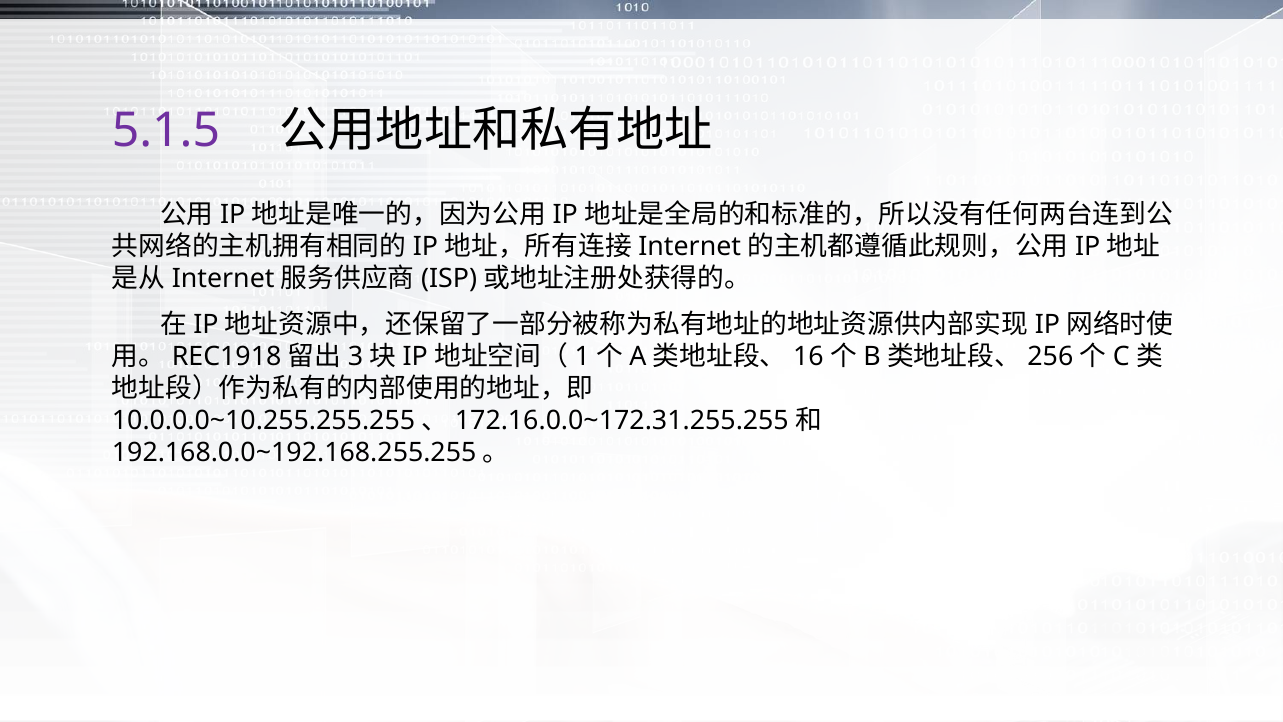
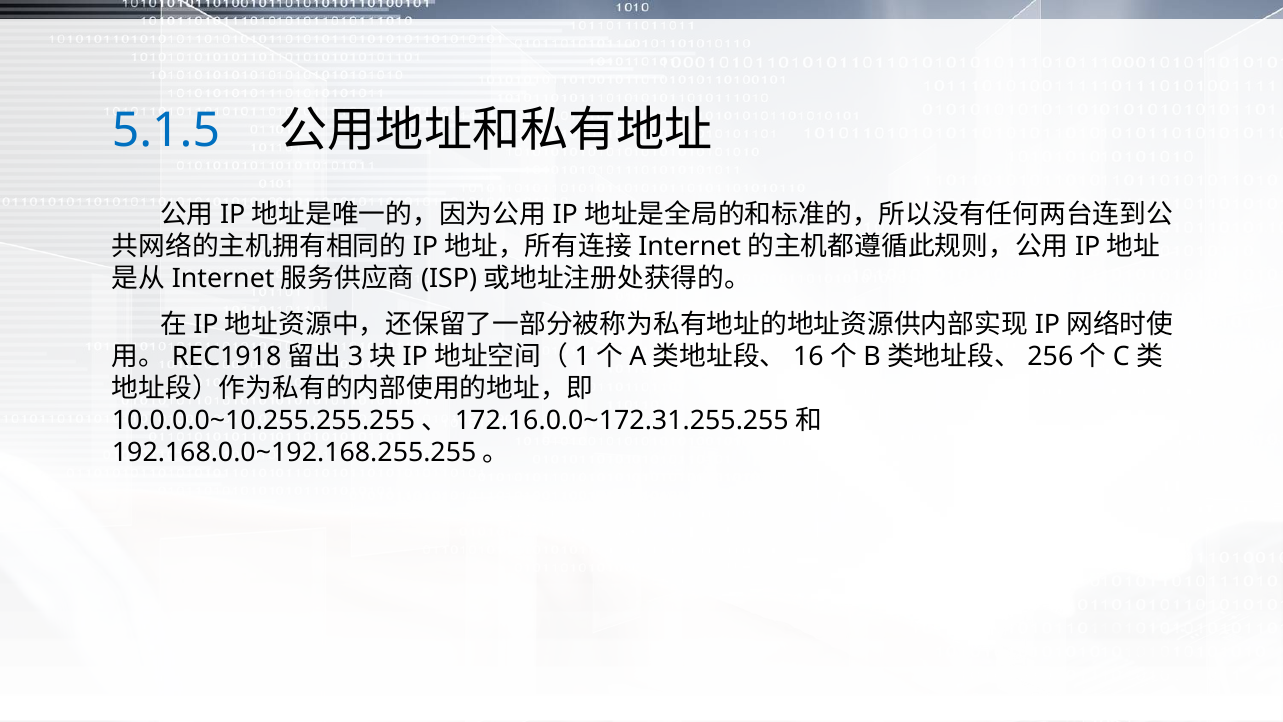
5.1.5 colour: purple -> blue (166, 131)
